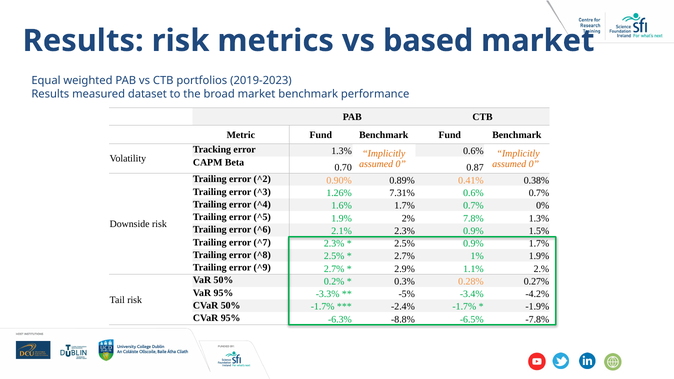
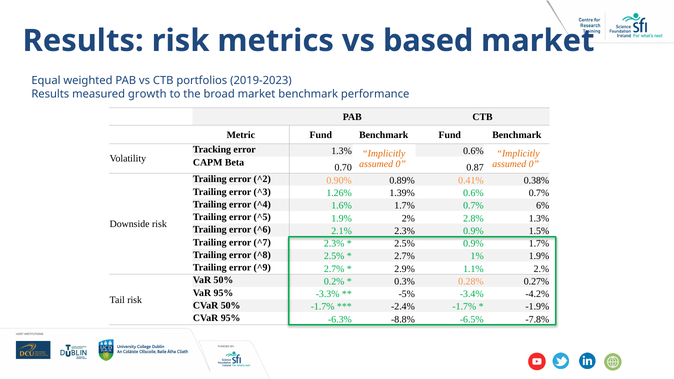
dataset: dataset -> growth (147, 94)
7.31%: 7.31% -> 1.39% (402, 193)
0%: 0% -> 6% (543, 206)
7.8%: 7.8% -> 2.8% (473, 218)
